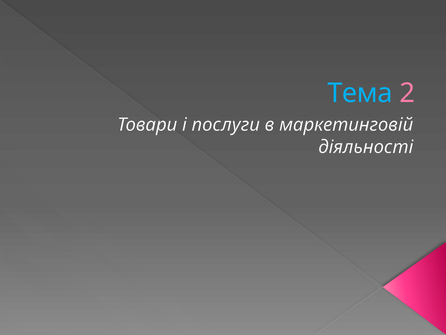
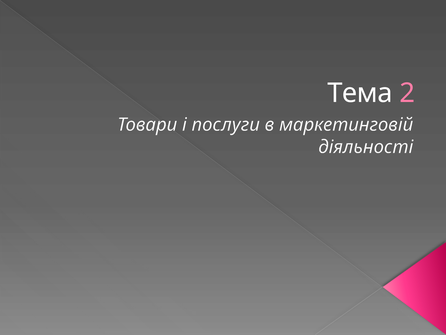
Тема colour: light blue -> white (360, 93)
